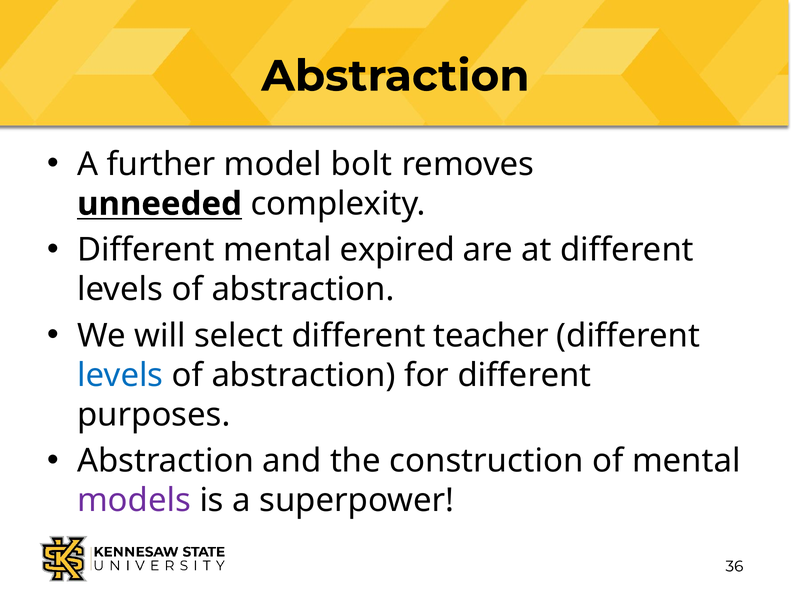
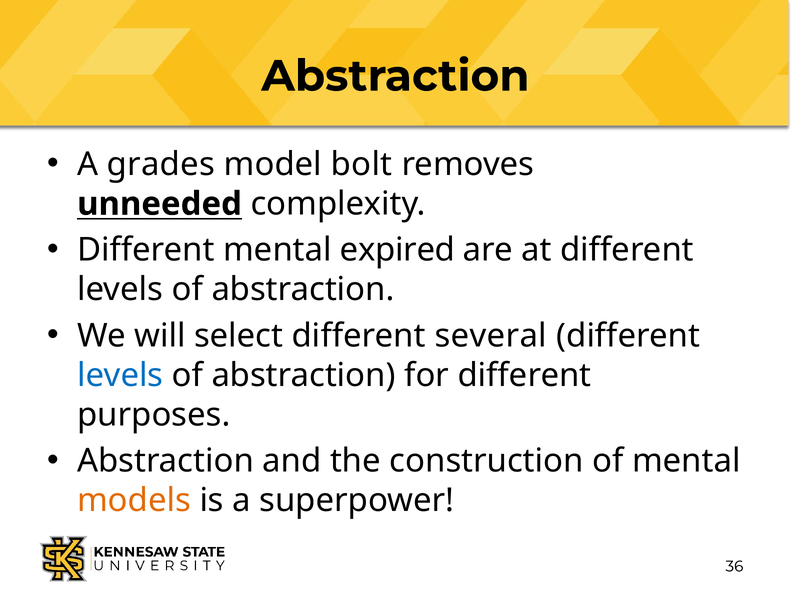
further: further -> grades (161, 164)
teacher: teacher -> several (491, 336)
models colour: purple -> orange (134, 501)
